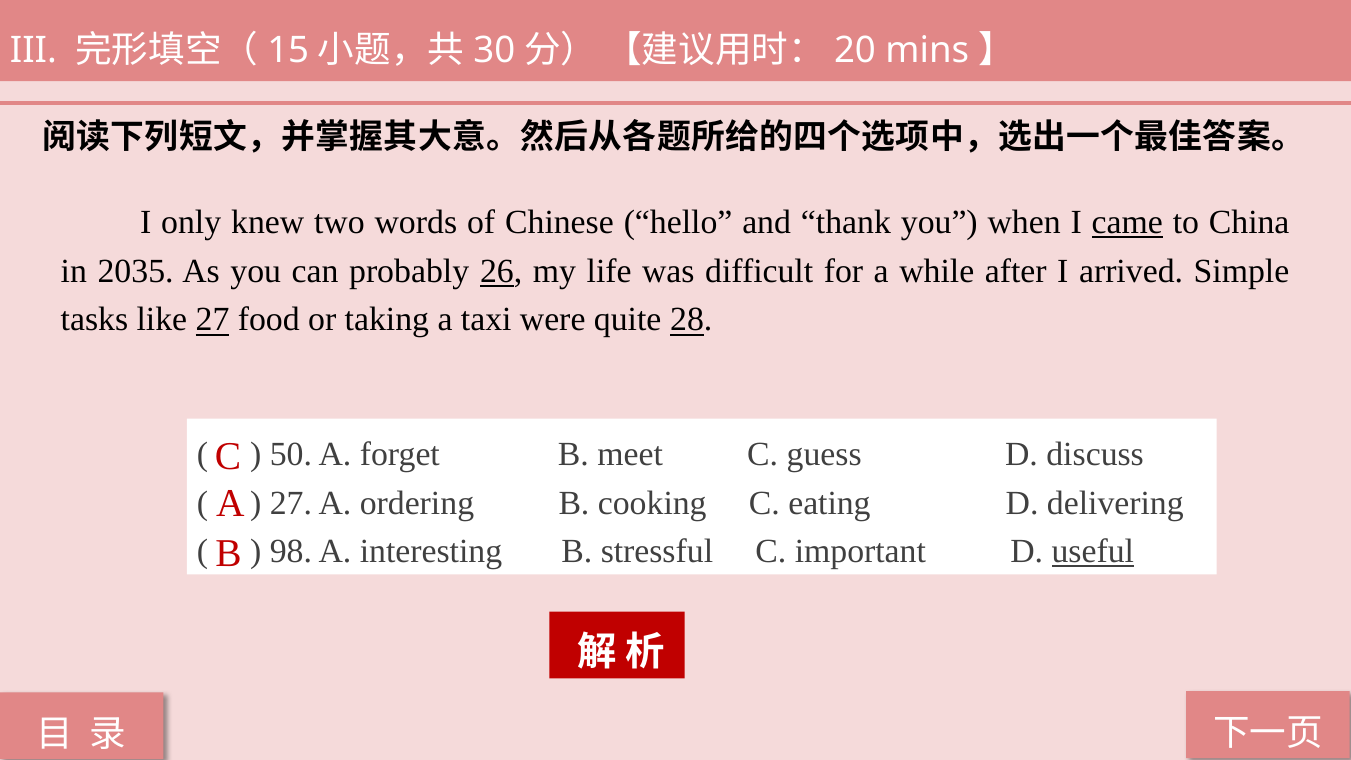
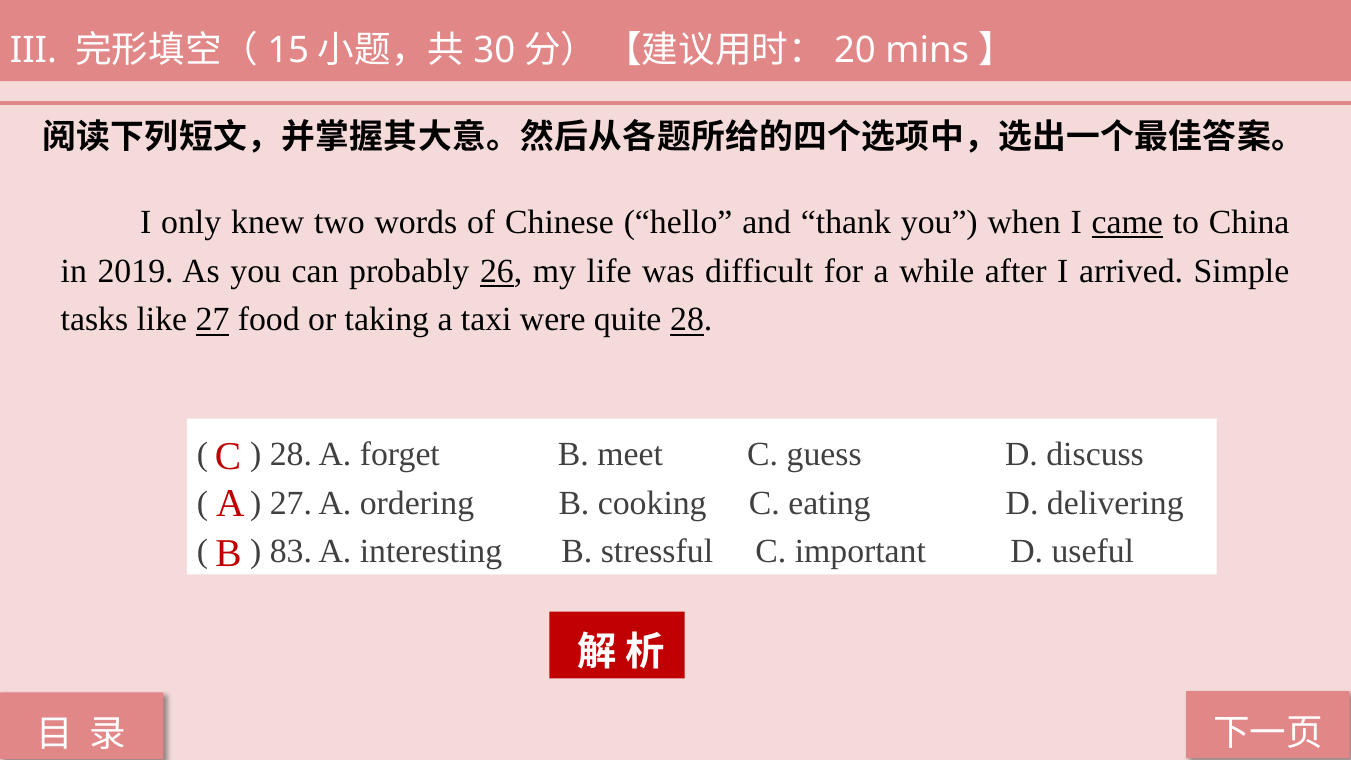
2035: 2035 -> 2019 (136, 271)
50: 50 -> 28 (291, 454)
98: 98 -> 83 (291, 552)
useful underline: present -> none (1093, 552)
